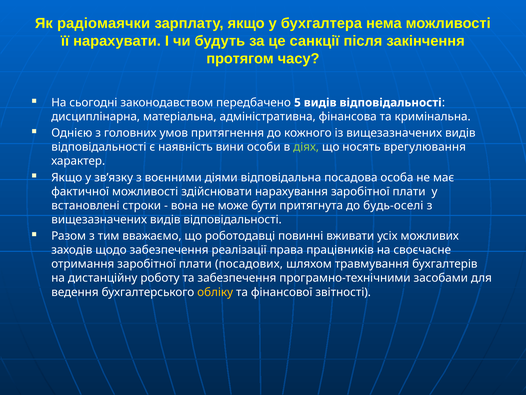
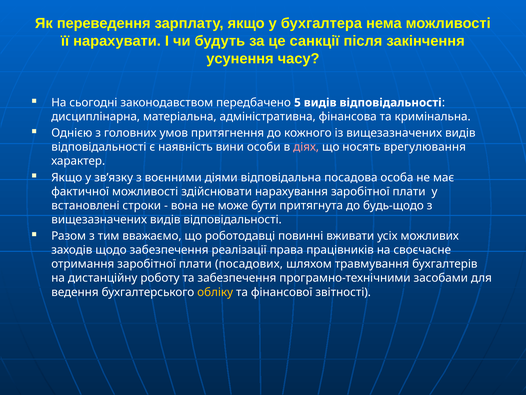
радіомаячки: радіомаячки -> переведення (104, 23)
протягом: протягом -> усунення (240, 59)
діях colour: light green -> pink (306, 147)
будь-оселі: будь-оселі -> будь-щодо (393, 205)
